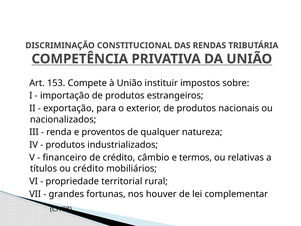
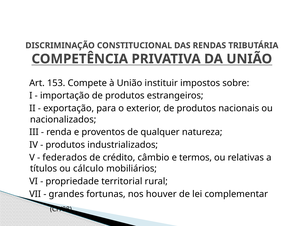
financeiro: financeiro -> federados (65, 157)
ou crédito: crédito -> cálculo (88, 168)
